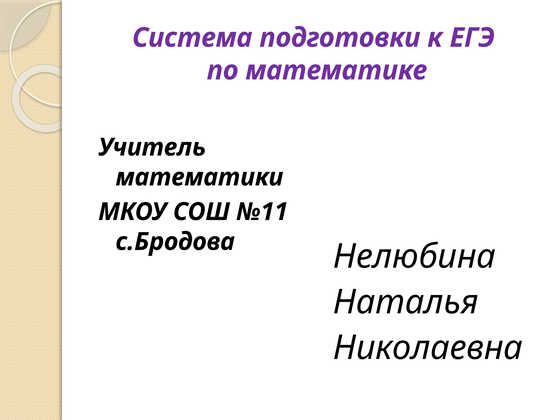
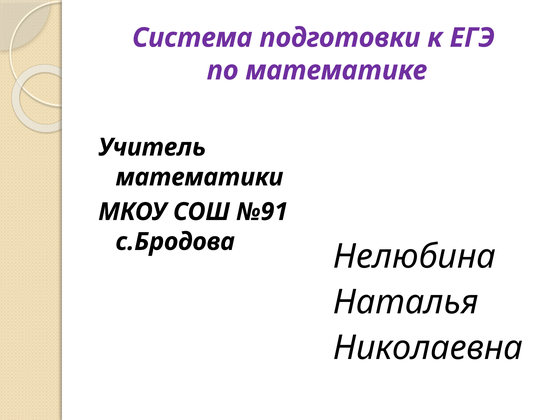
№11: №11 -> №91 (262, 211)
